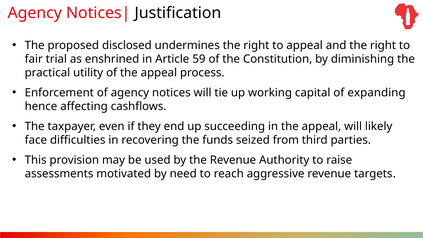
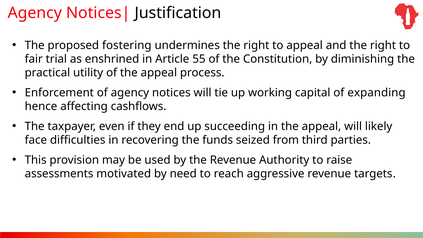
disclosed: disclosed -> fostering (127, 45)
59: 59 -> 55 (199, 59)
